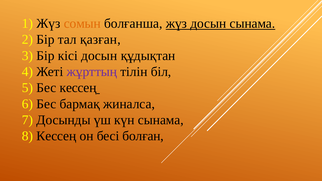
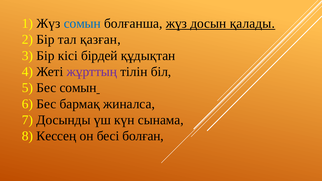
сомын colour: orange -> blue (82, 23)
досын сынама: сынама -> қалады (252, 23)
кісі досын: досын -> бірдей (99, 56)
Бес кессең: кессең -> сомын (78, 88)
